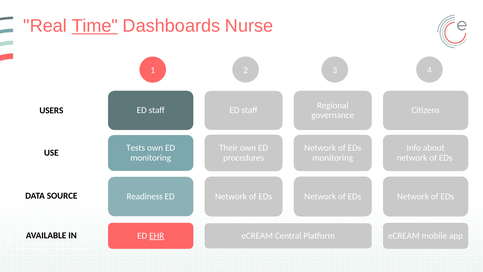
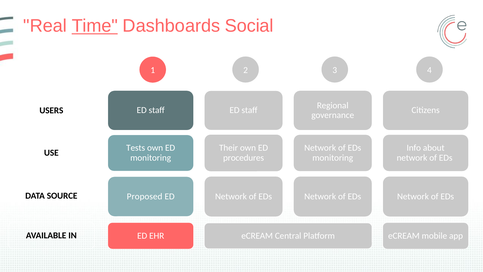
Nurse: Nurse -> Social (249, 26)
Readiness: Readiness -> Proposed (145, 196)
EHR underline: present -> none (157, 236)
